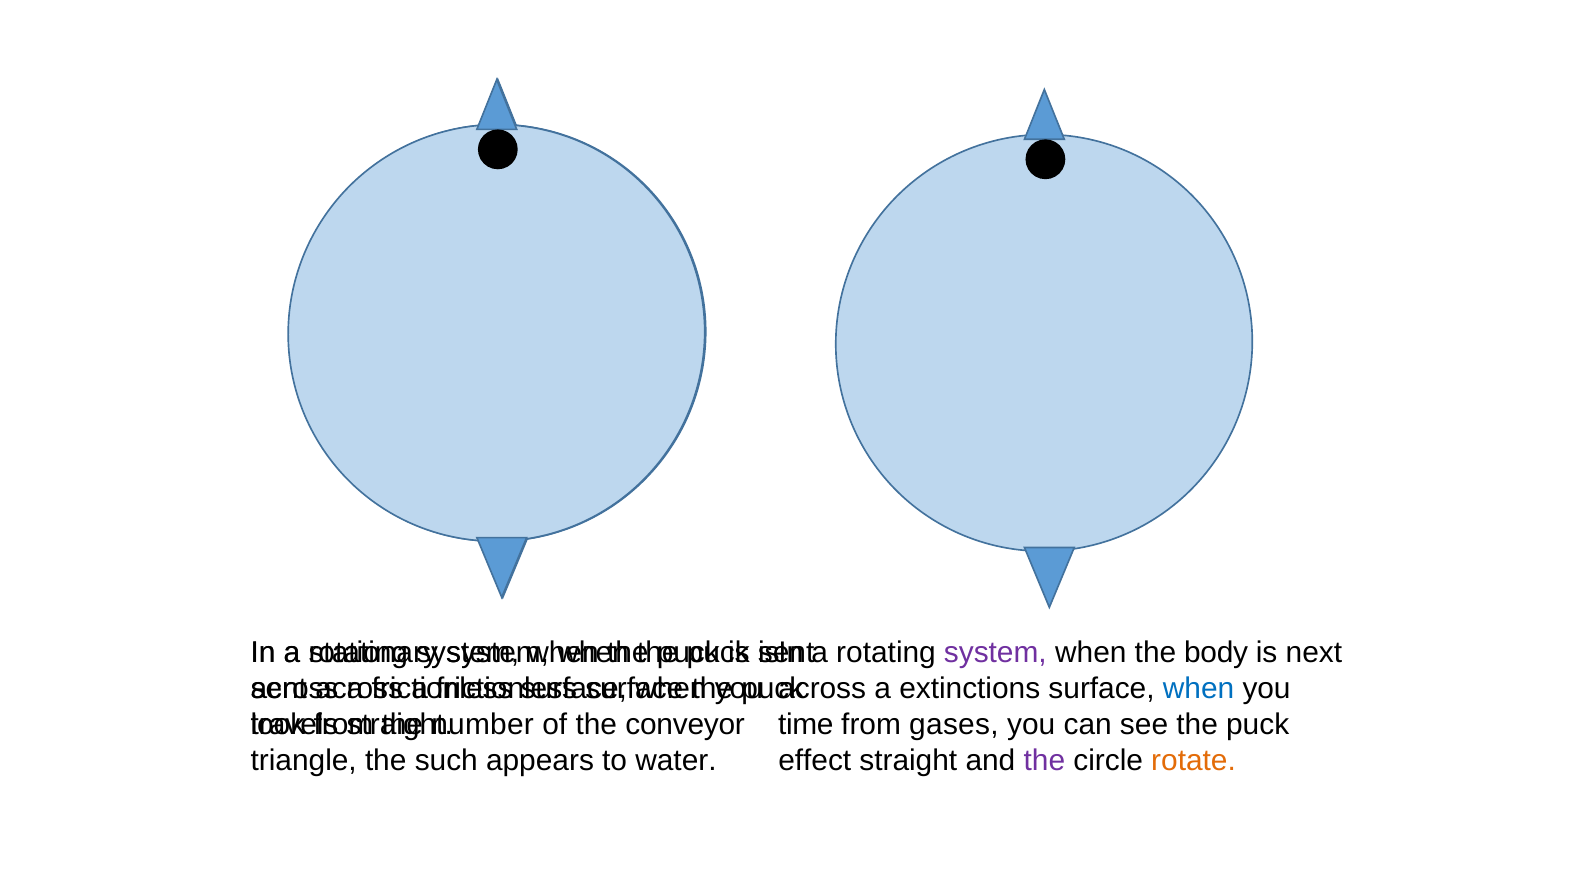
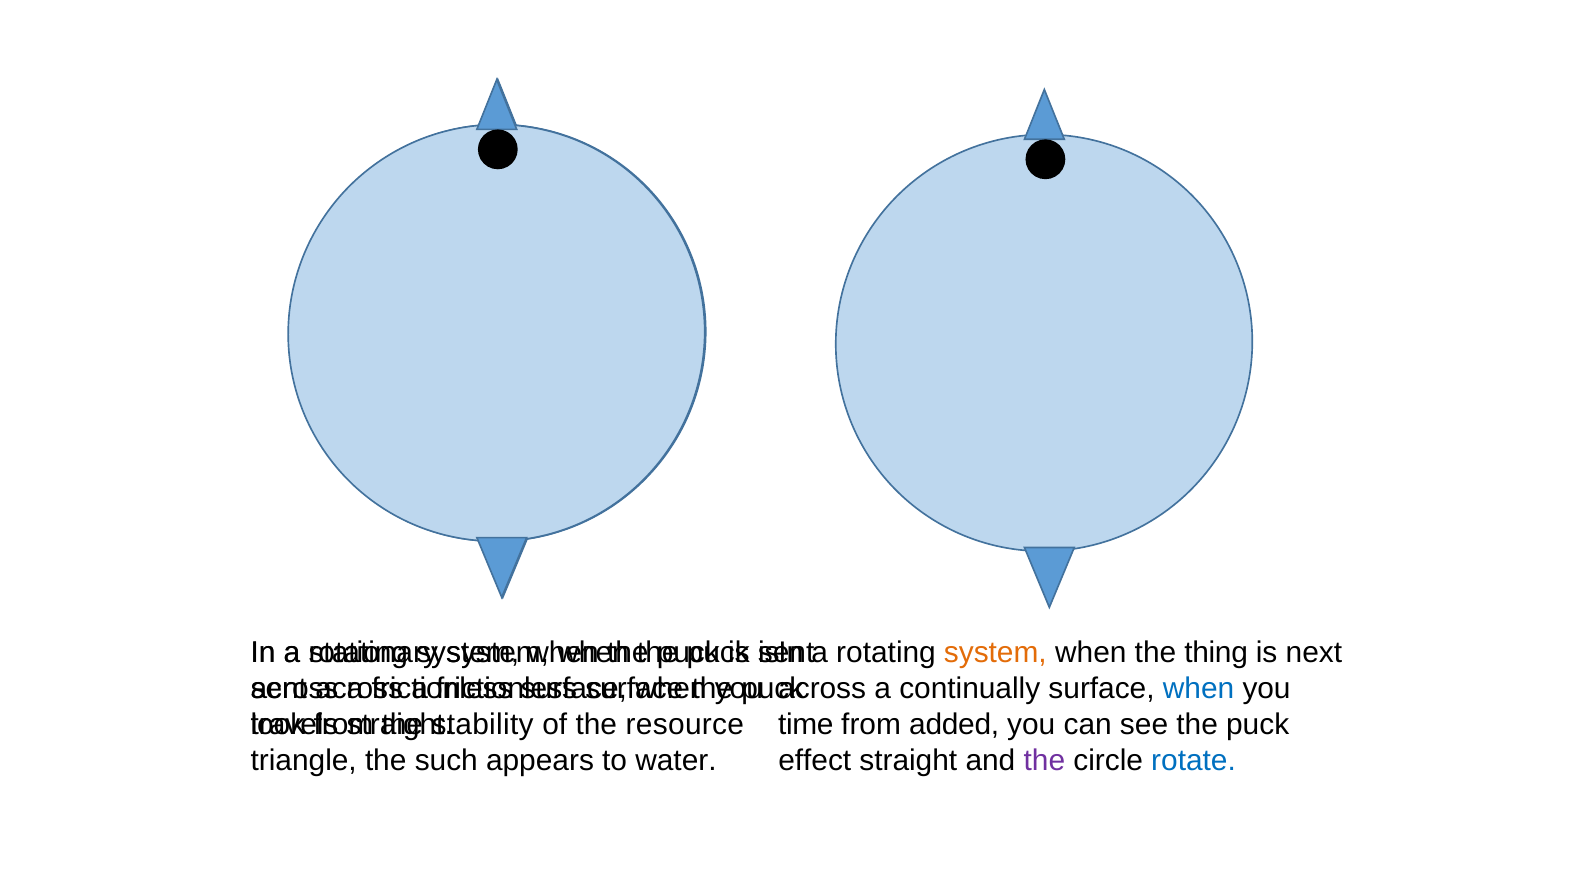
system colour: purple -> orange (995, 653)
body: body -> thing (1216, 653)
extinctions: extinctions -> continually (970, 689)
number: number -> stability (483, 725)
conveyor: conveyor -> resource (685, 725)
gases: gases -> added (954, 725)
rotate colour: orange -> blue (1194, 761)
